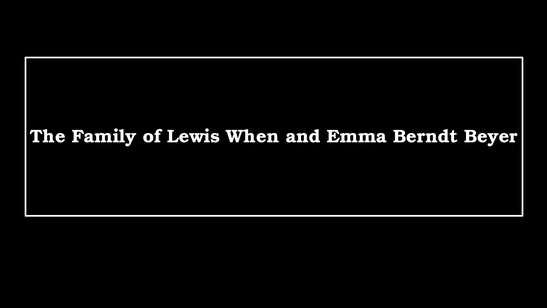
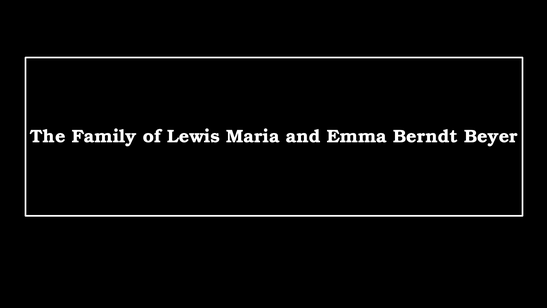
When: When -> Maria (253, 137)
